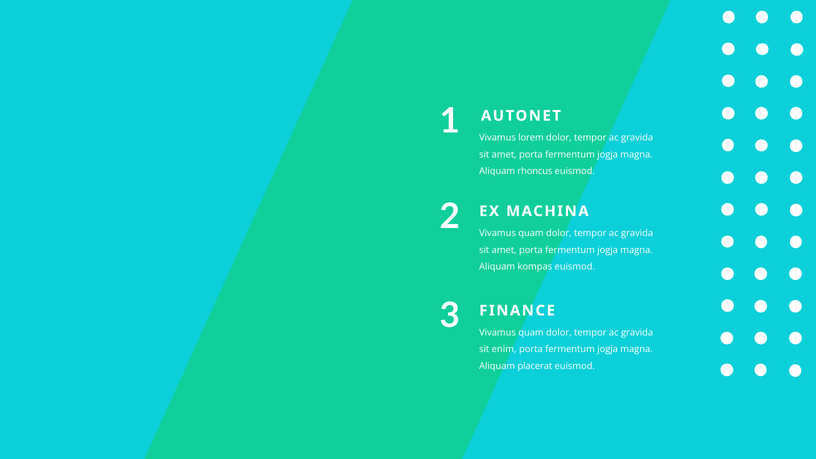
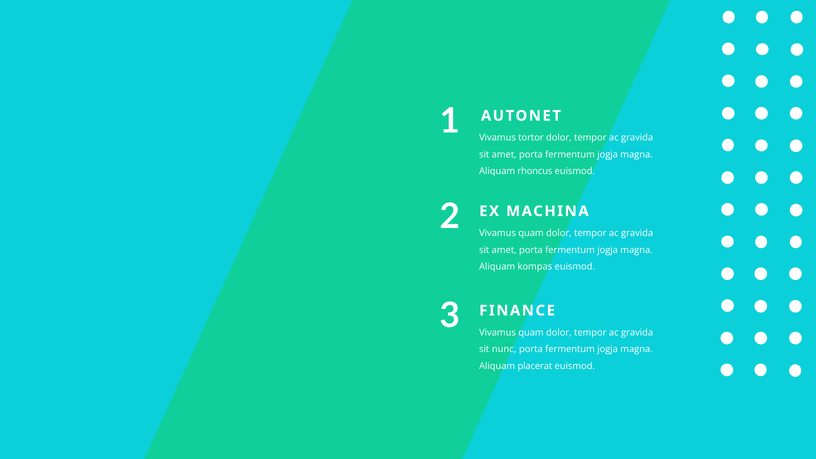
lorem: lorem -> tortor (531, 138)
enim: enim -> nunc (504, 349)
